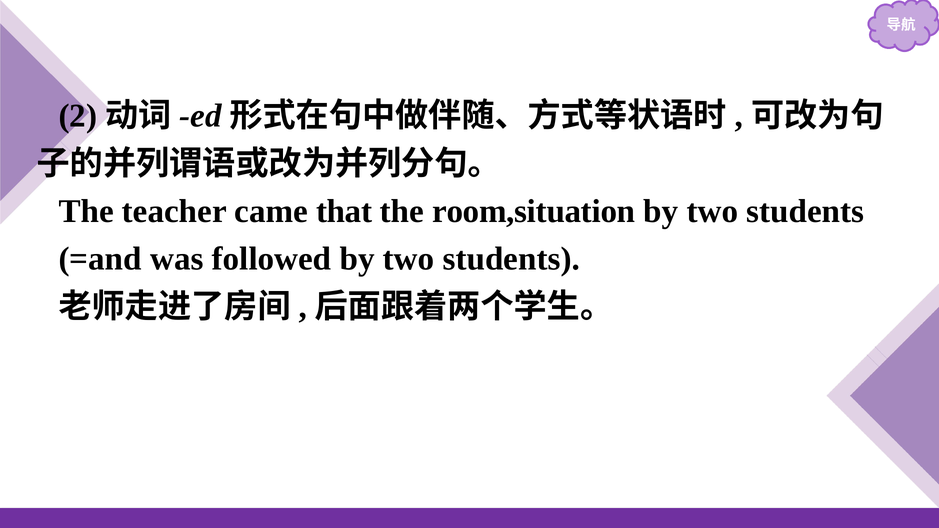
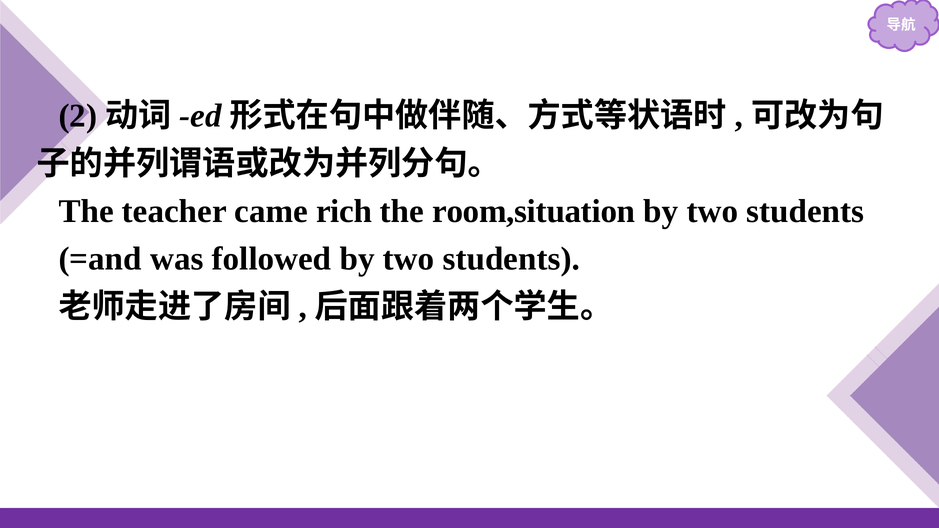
that: that -> rich (344, 211)
